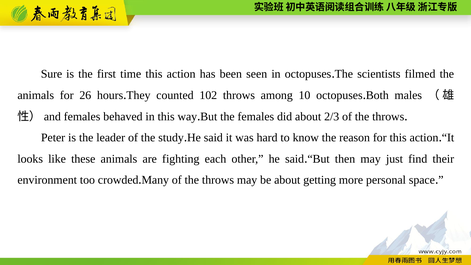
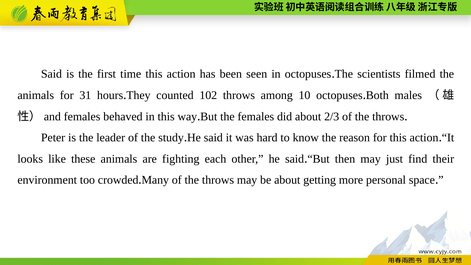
Sure: Sure -> Said (51, 74)
26: 26 -> 31 (85, 95)
